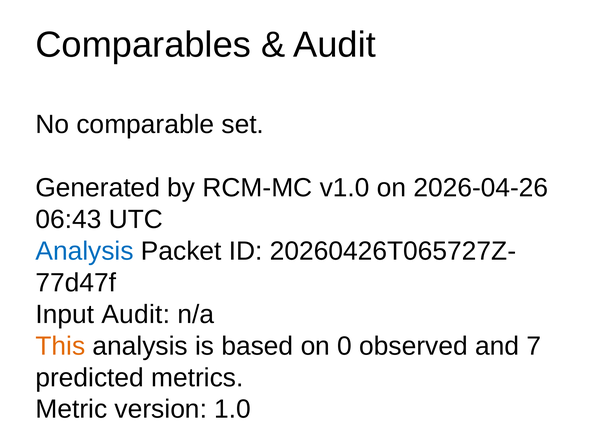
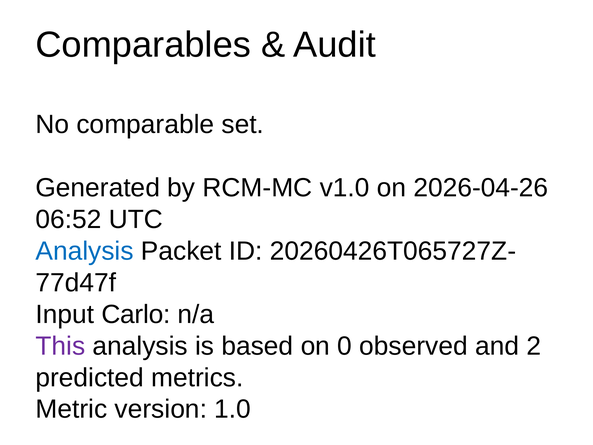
06:43: 06:43 -> 06:52 (68, 219)
Input Audit: Audit -> Carlo (136, 314)
This colour: orange -> purple (60, 346)
7: 7 -> 2 (534, 346)
